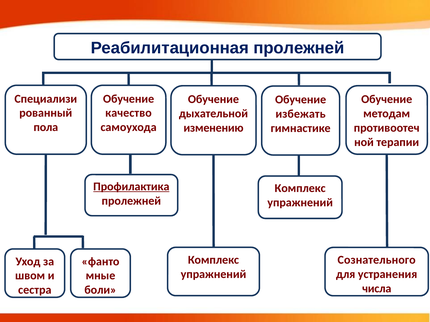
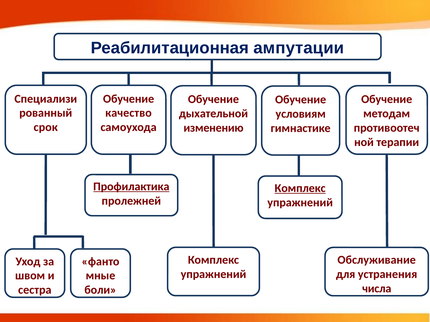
Реабилитационная пролежней: пролежней -> ампутации (299, 48)
избежать: избежать -> условиям (301, 114)
пола: пола -> срок (46, 128)
Комплекс underline: none -> present (300, 188)
Сознательного: Сознательного -> Обслуживание (377, 260)
